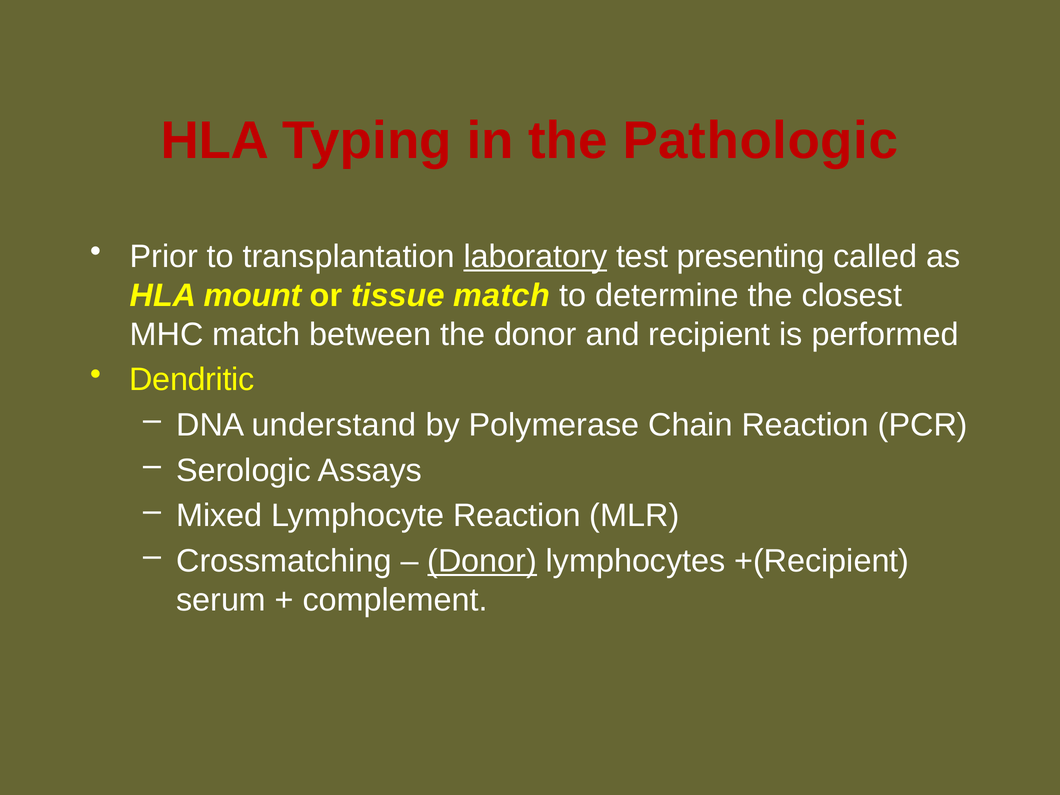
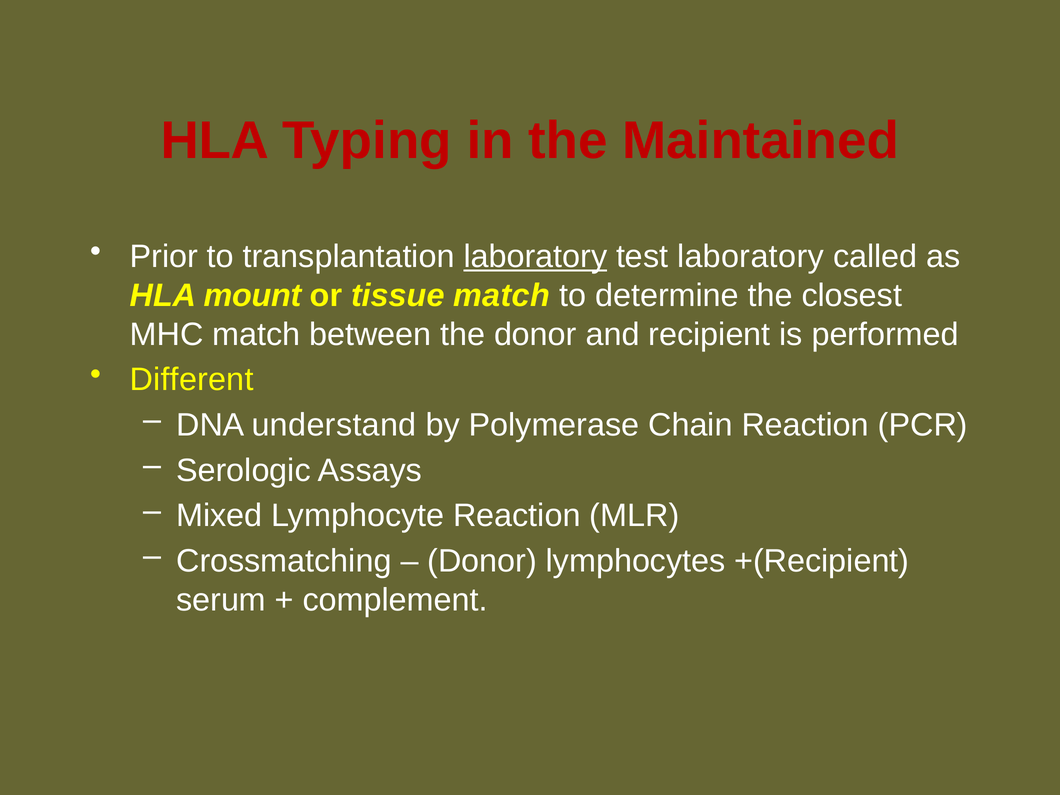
Pathologic: Pathologic -> Maintained (761, 141)
test presenting: presenting -> laboratory (750, 257)
Dendritic: Dendritic -> Different (192, 380)
Donor underline: present -> none (482, 561)
